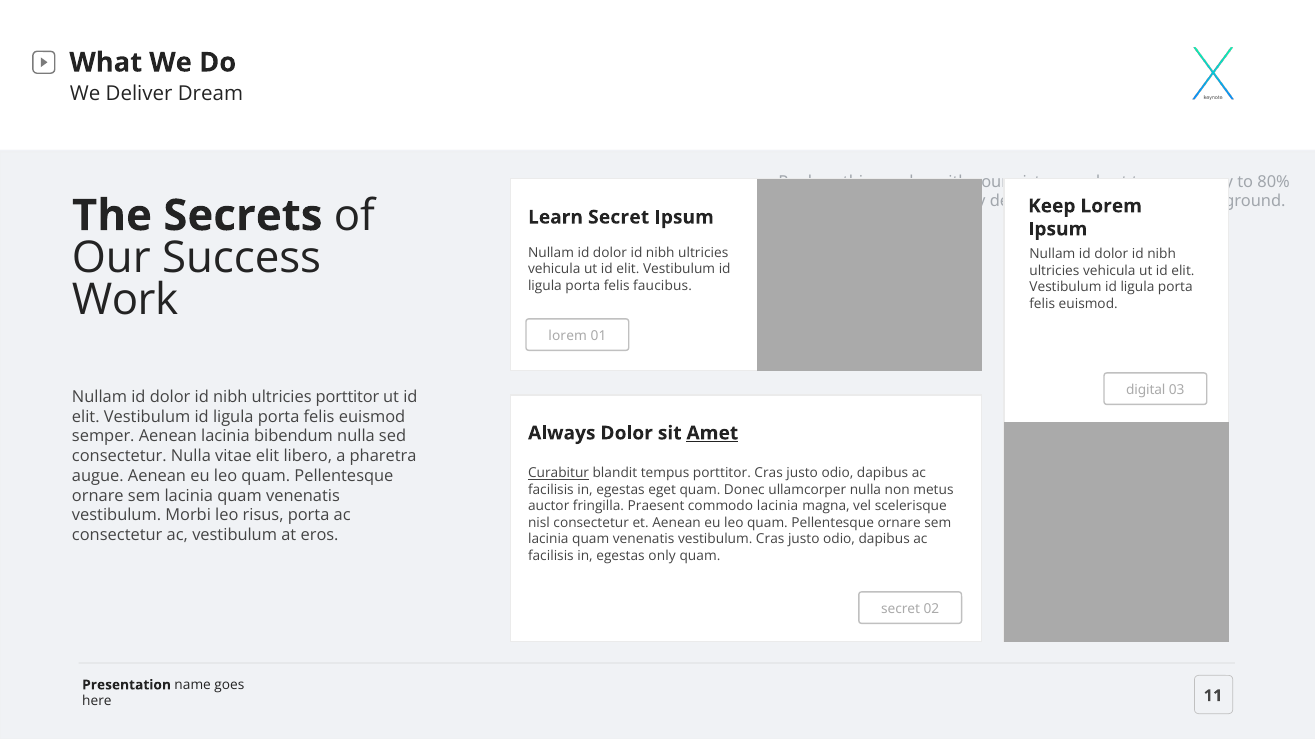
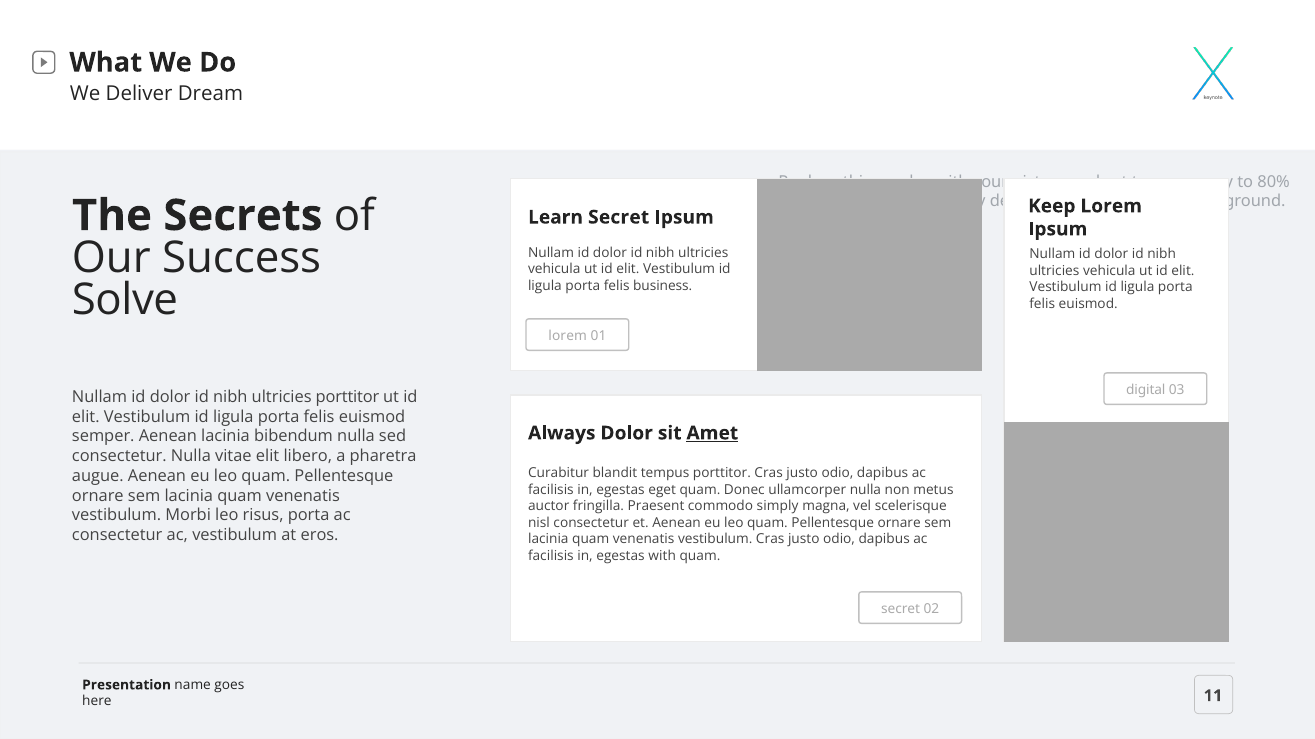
faucibus: faucibus -> business (663, 286)
Work: Work -> Solve (125, 300)
Curabitur underline: present -> none (559, 474)
commodo lacinia: lacinia -> simply (778, 507)
egestas only: only -> with (662, 556)
